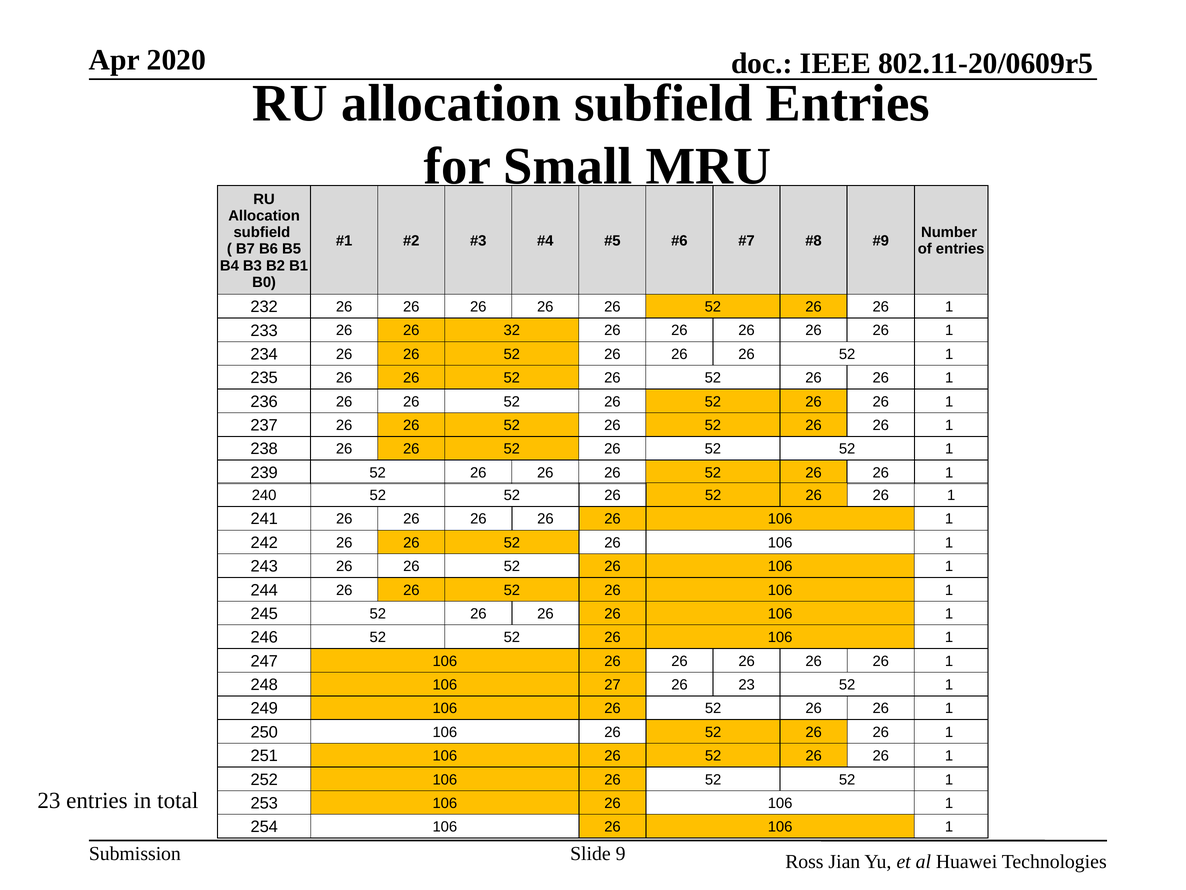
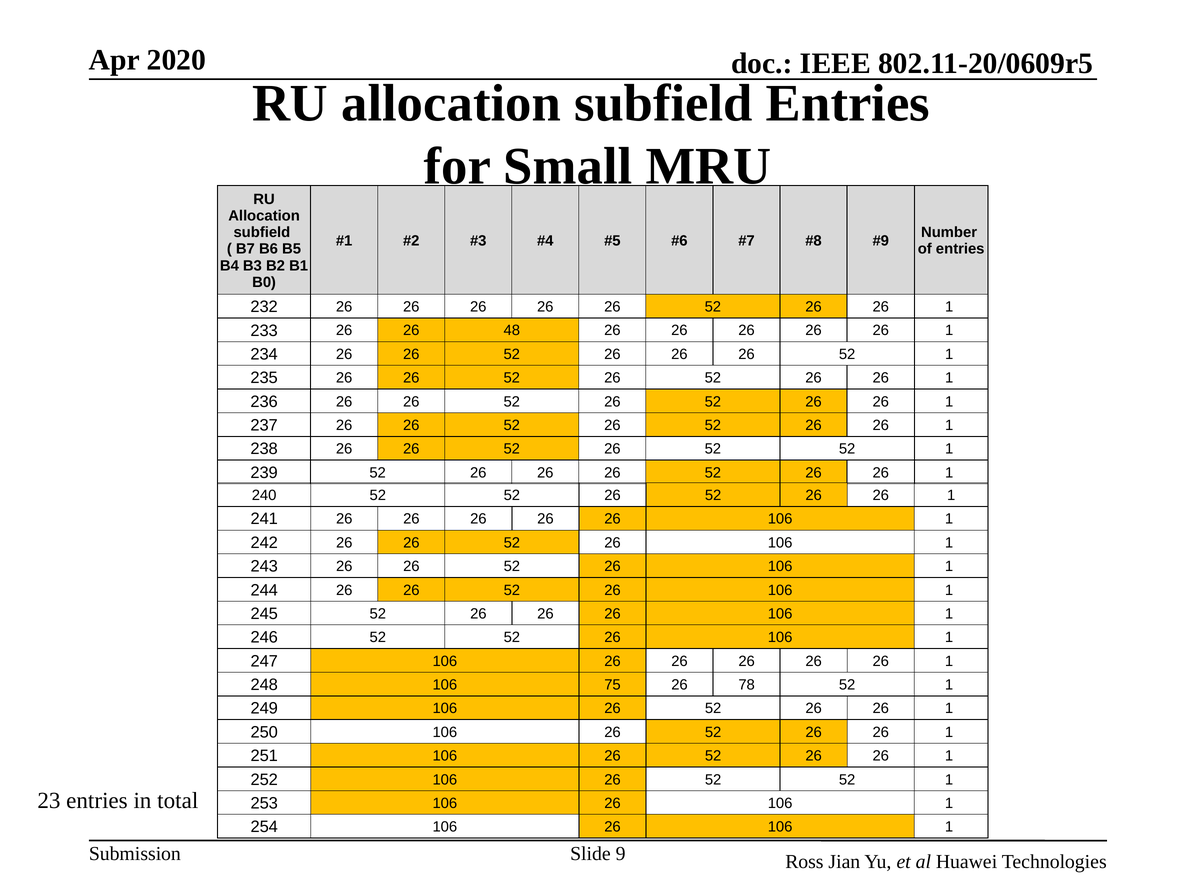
32: 32 -> 48 (512, 330)
27: 27 -> 75 (613, 684)
26 23: 23 -> 78 (747, 684)
